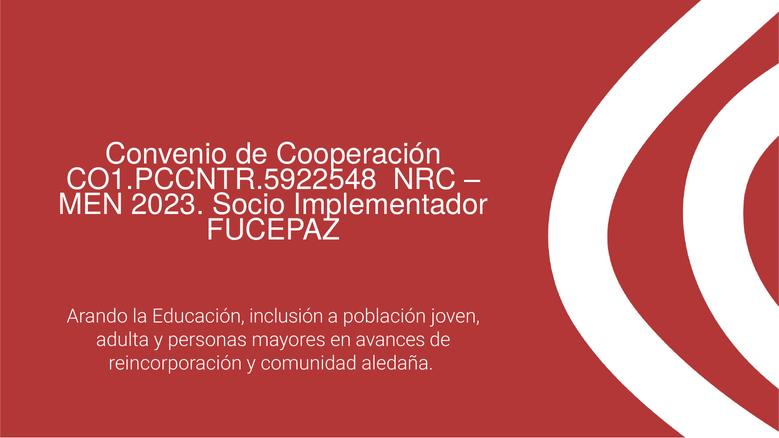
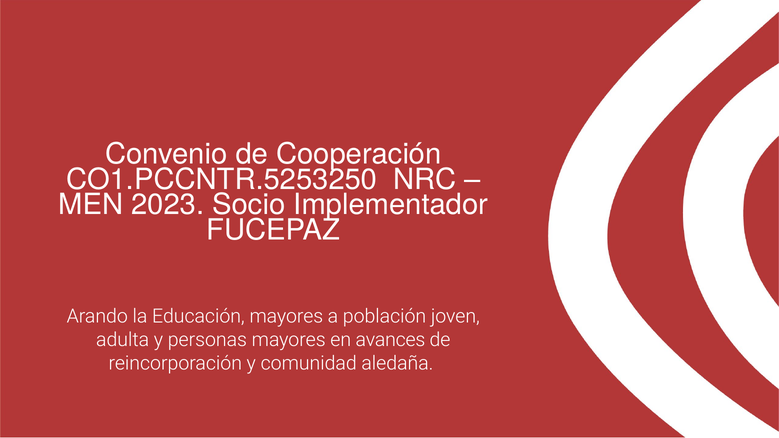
CO1.PCCNTR.5922548: CO1.PCCNTR.5922548 -> CO1.PCCNTR.5253250 (222, 180)
Educación inclusión: inclusión -> mayores (286, 317)
